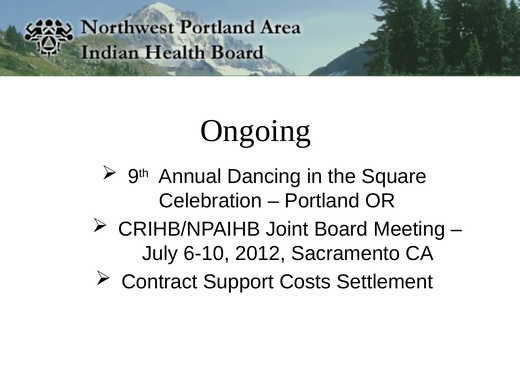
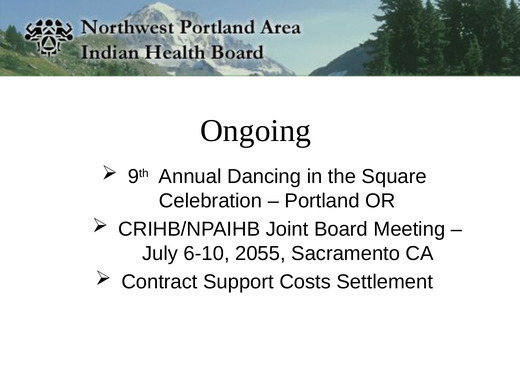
2012: 2012 -> 2055 (260, 253)
